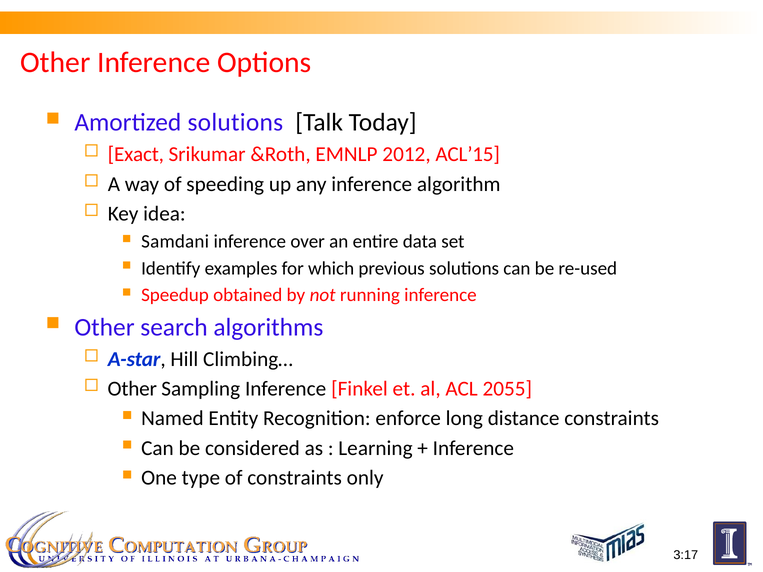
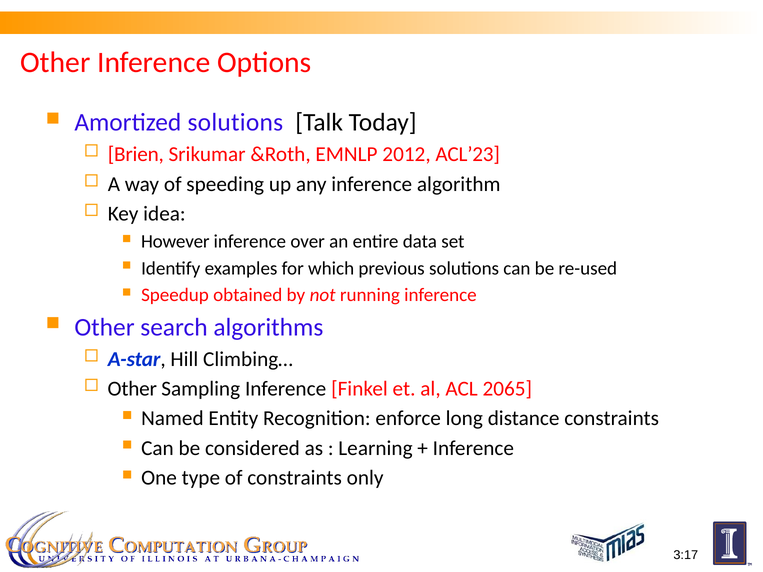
Exact: Exact -> Brien (136, 155)
ACL’15: ACL’15 -> ACL’23 (468, 155)
Samdani: Samdani -> However (175, 242)
2055: 2055 -> 2065 (507, 389)
